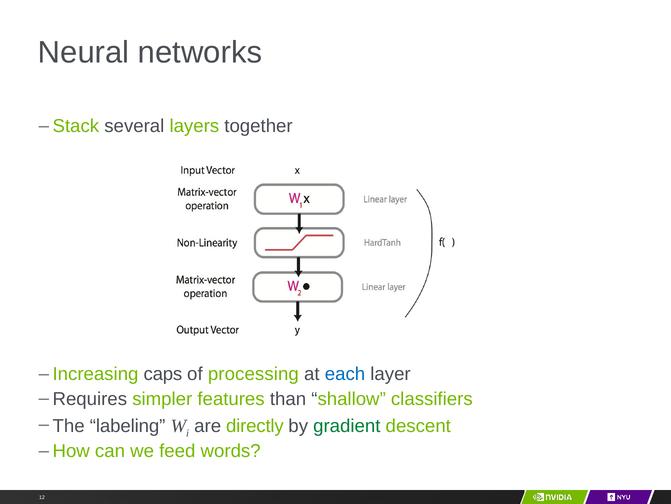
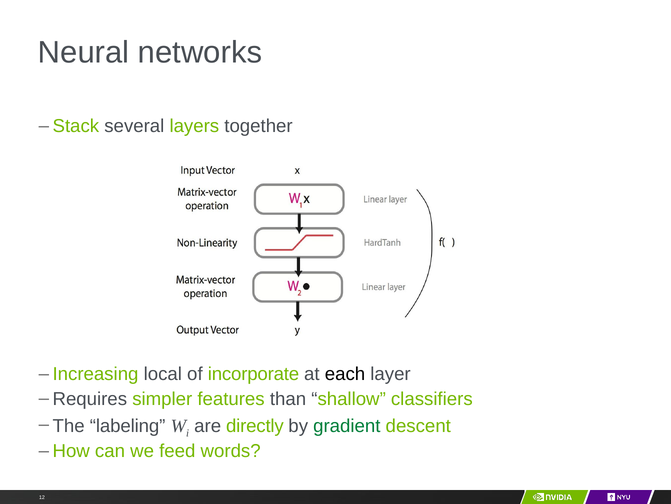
caps: caps -> local (163, 374)
processing: processing -> incorporate (254, 374)
each colour: blue -> black (345, 374)
